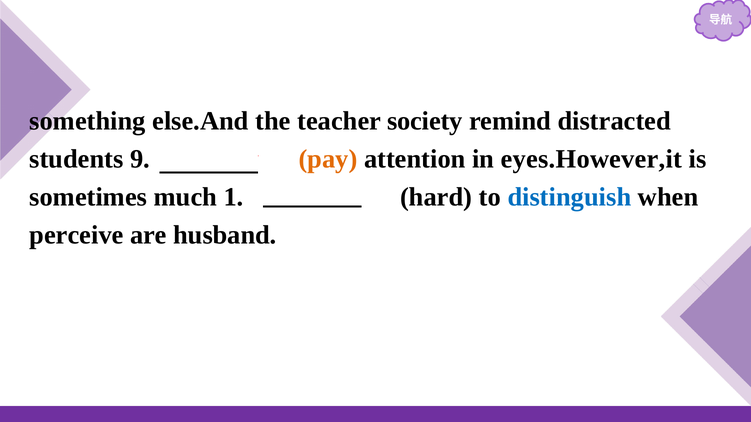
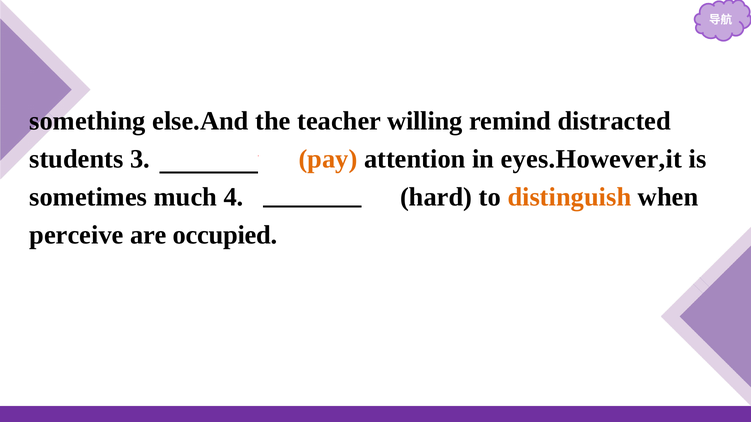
society: society -> willing (425, 121)
9: 9 -> 3 (140, 159)
1: 1 -> 4 (234, 197)
distinguish colour: blue -> orange (569, 197)
husband: husband -> occupied (225, 235)
